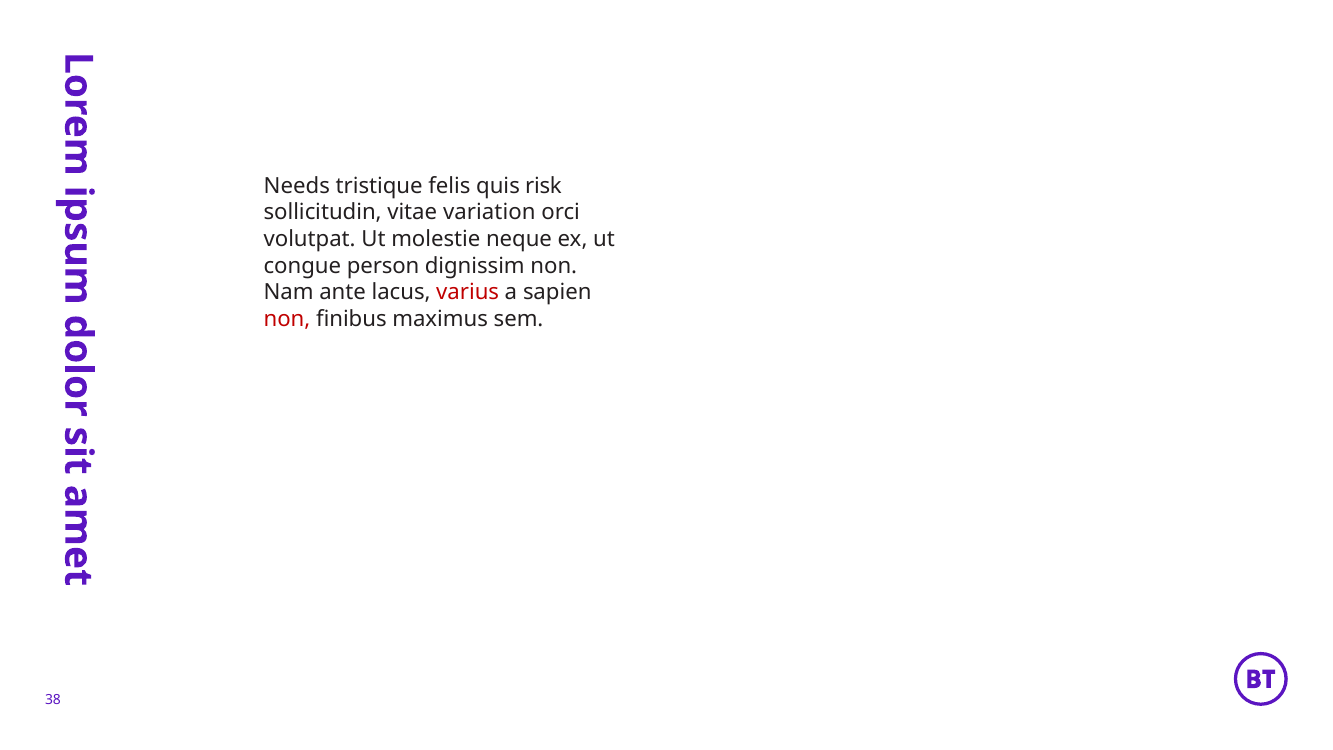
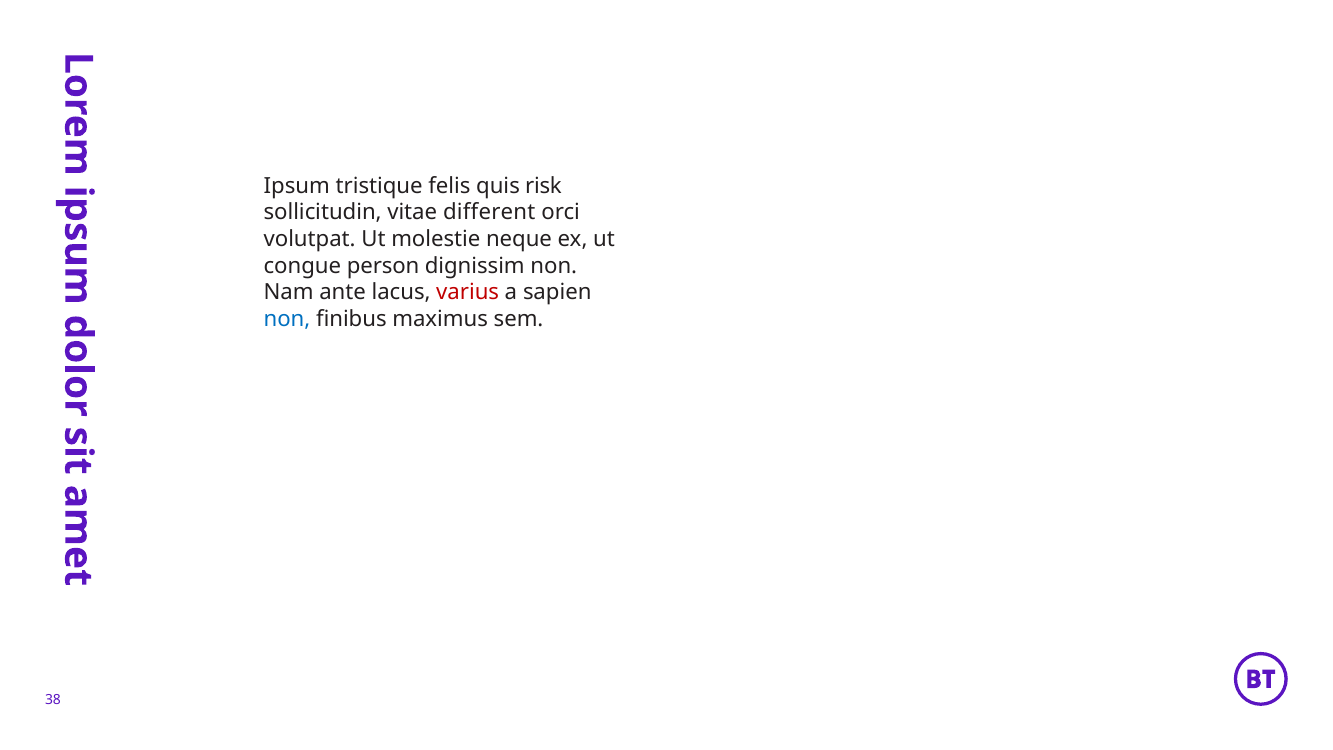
Needs: Needs -> Ipsum (297, 186)
variation: variation -> different (489, 213)
non colour: red -> blue (287, 319)
